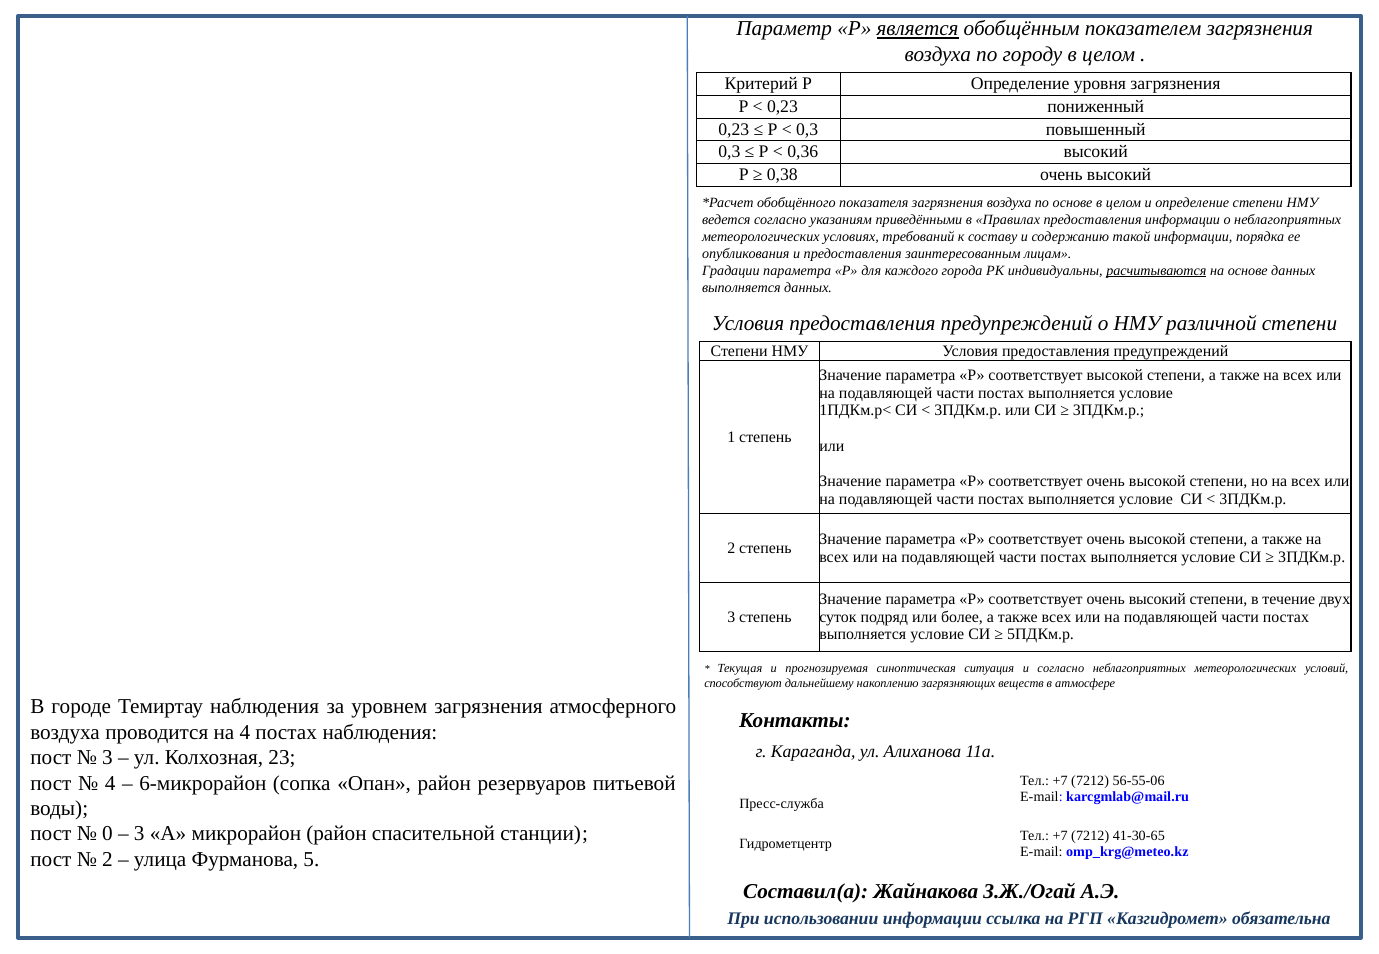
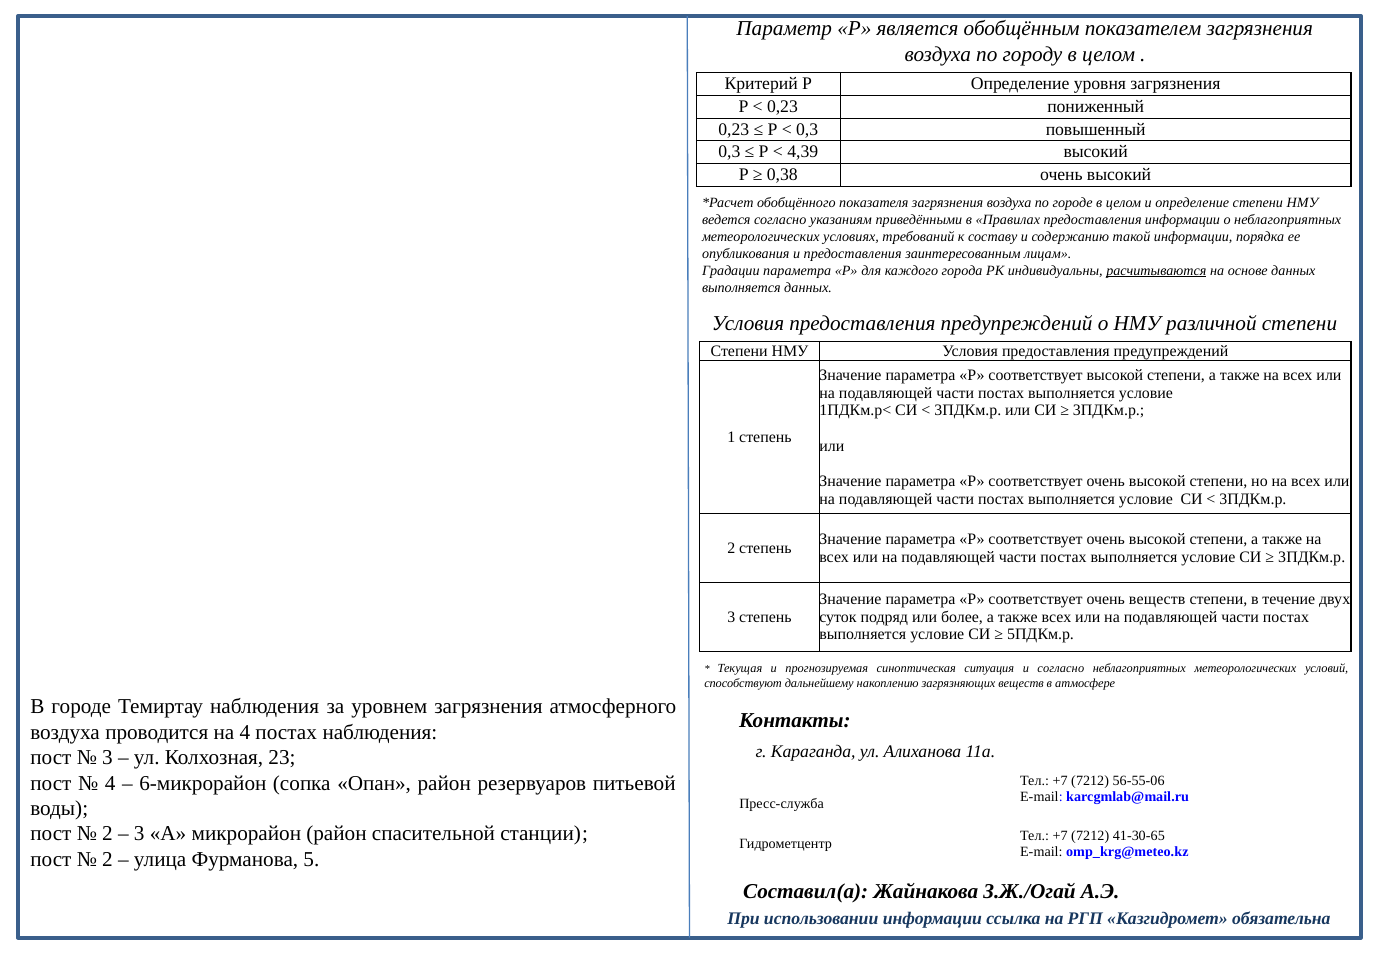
является underline: present -> none (918, 29)
0,36: 0,36 -> 4,39 (803, 152)
по основе: основе -> городе (1073, 203)
соответствует очень высокий: высокий -> веществ (1157, 600)
0: 0 -> 2 (107, 835)
